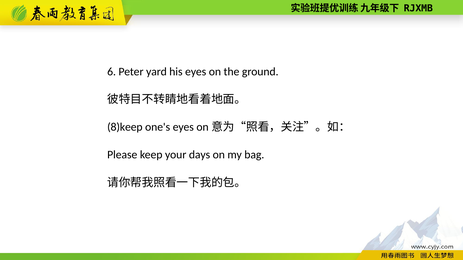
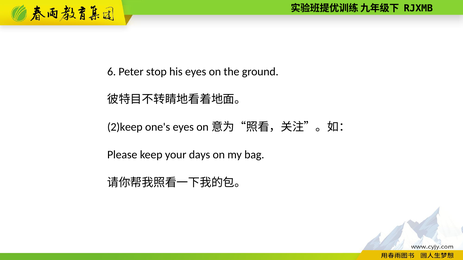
yard: yard -> stop (156, 72)
8)keep: 8)keep -> 2)keep (125, 127)
